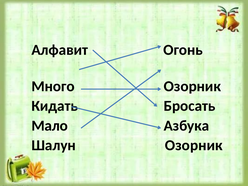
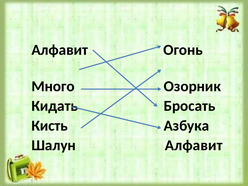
Мало: Мало -> Кисть (50, 126)
Шалун Озорник: Озорник -> Алфавит (194, 145)
